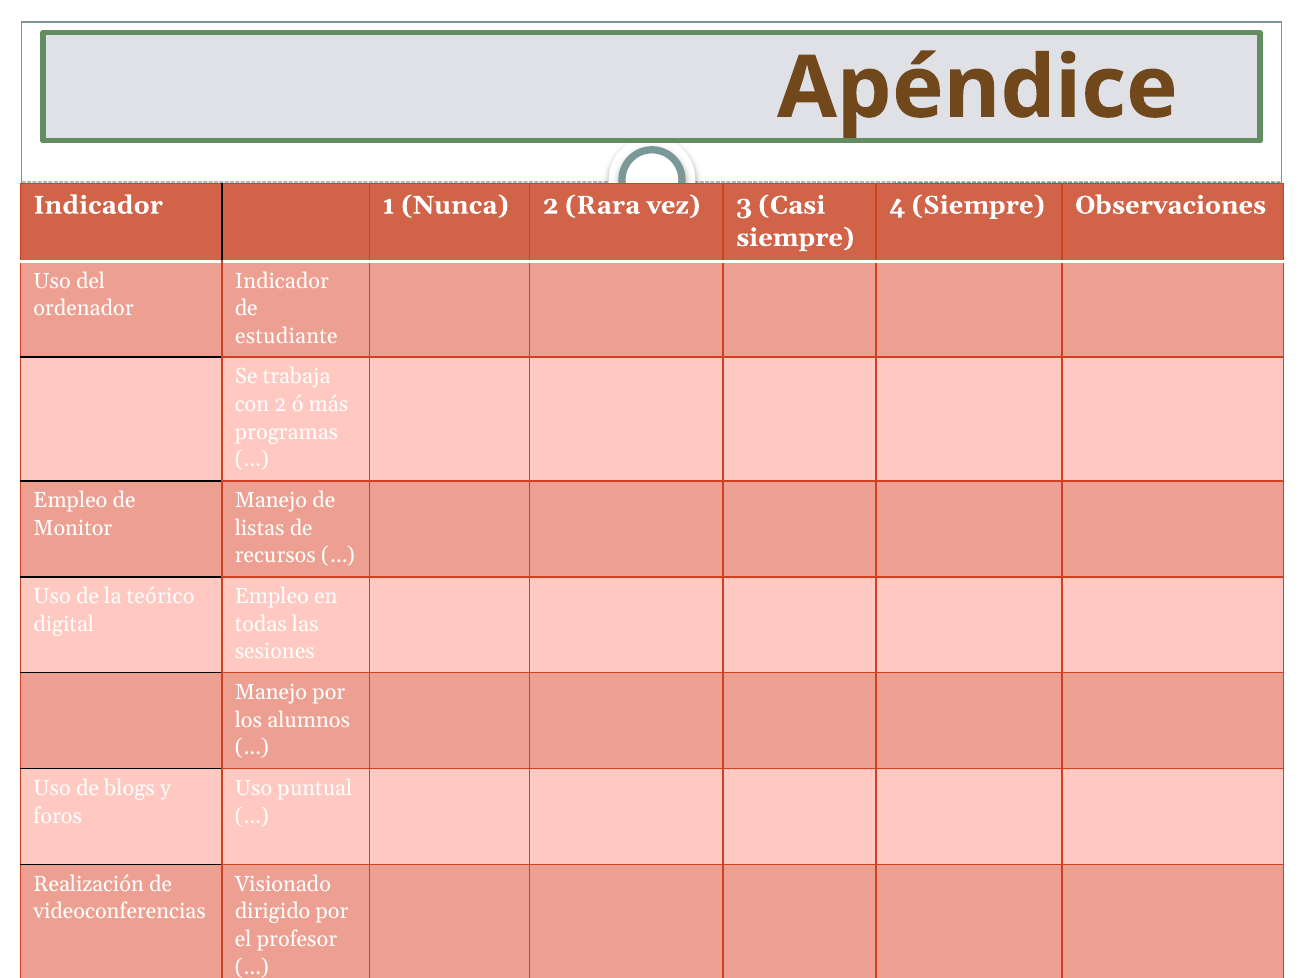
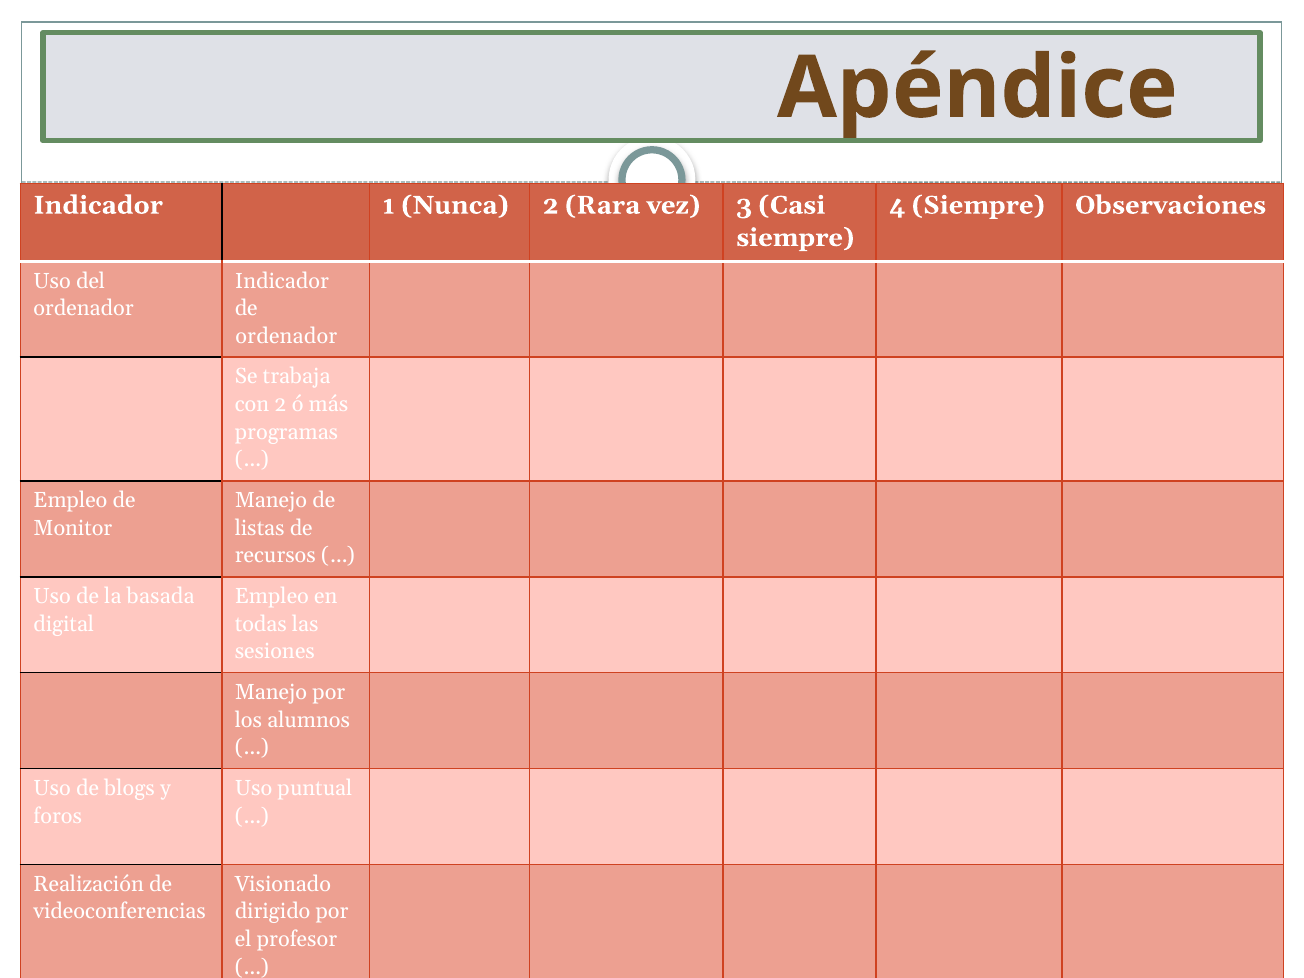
estudiante: estudiante -> ordenador (286, 336)
teórico: teórico -> basada (161, 596)
